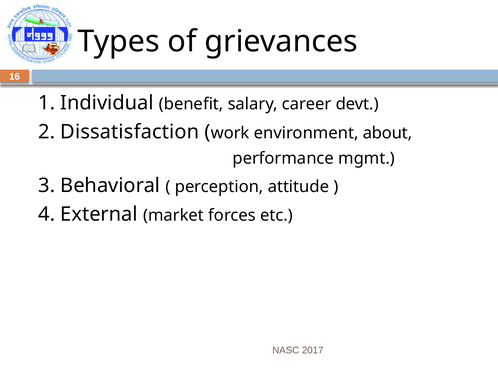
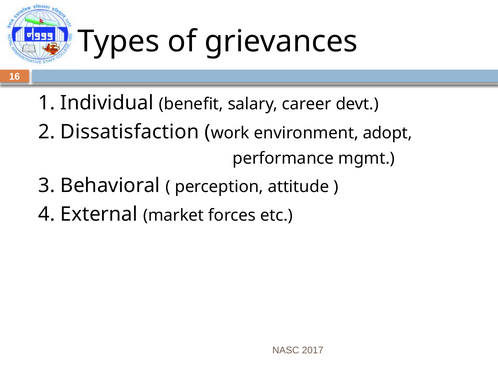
about: about -> adopt (387, 133)
